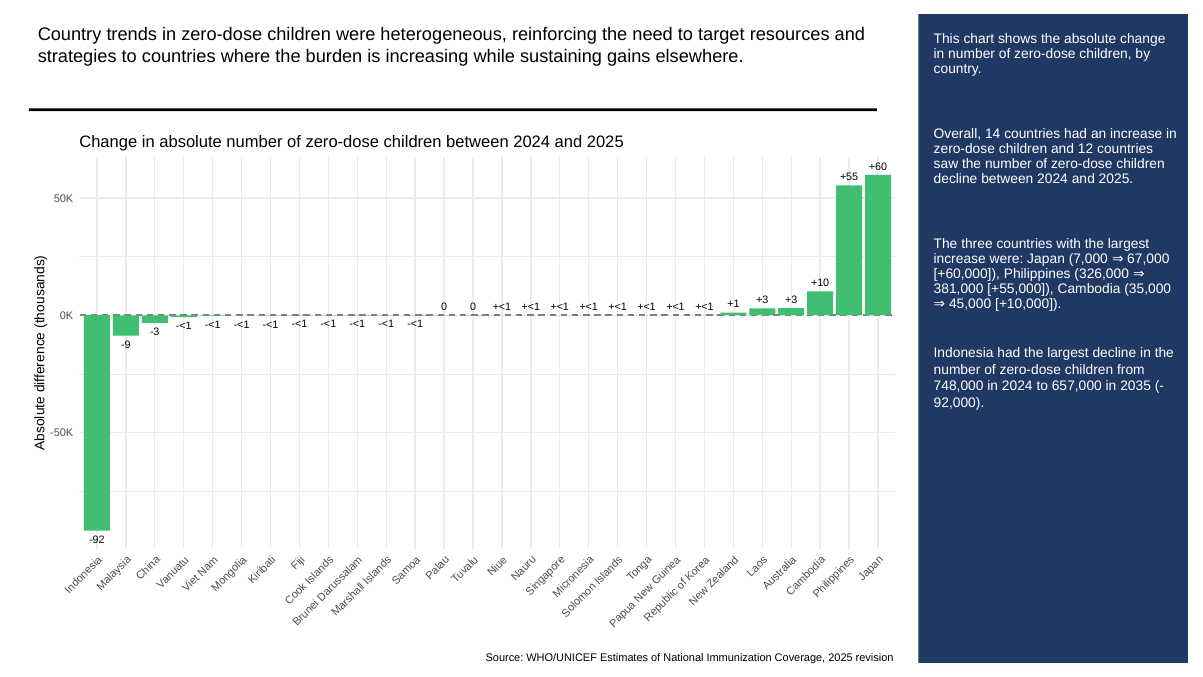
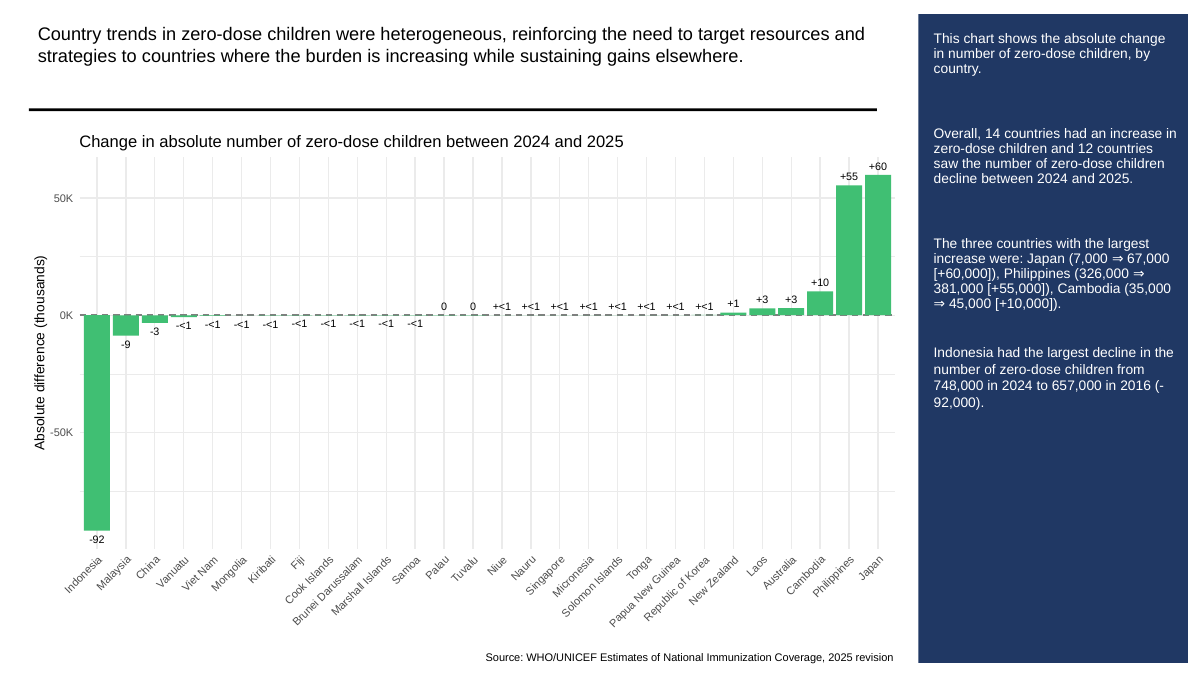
2035: 2035 -> 2016 (1136, 386)
